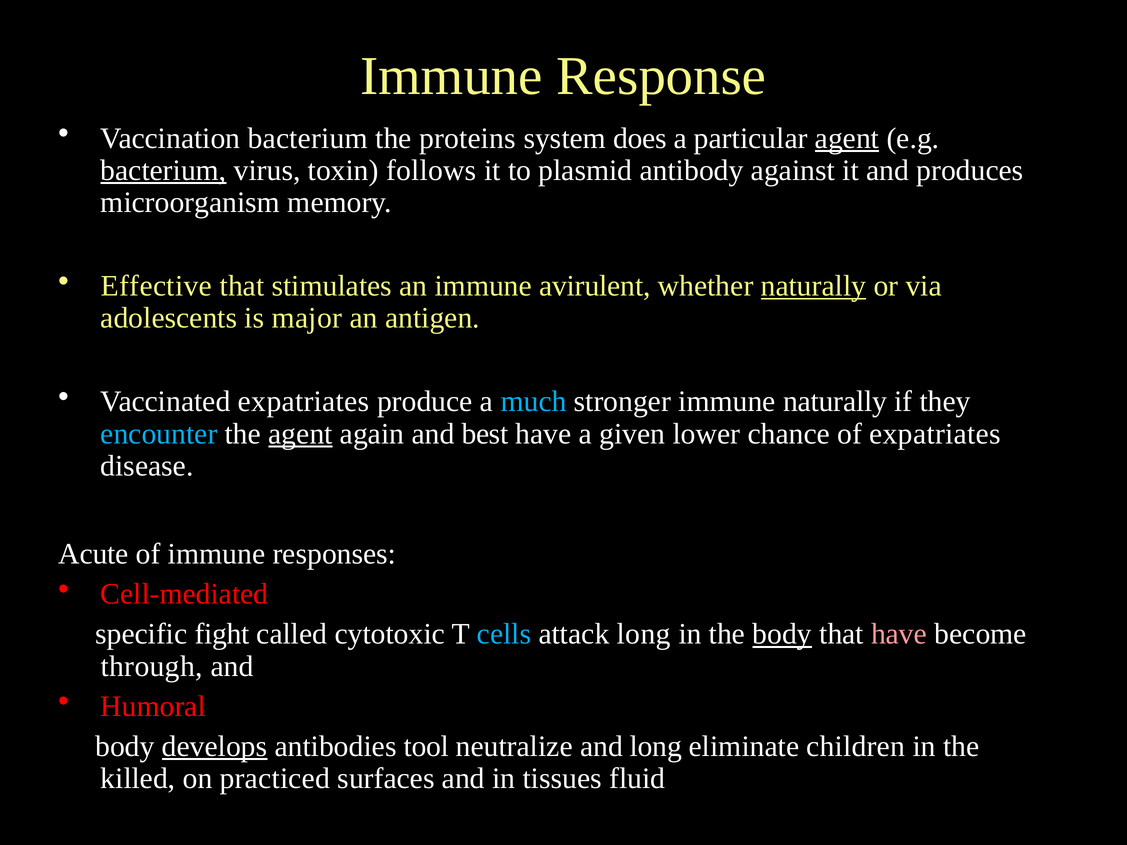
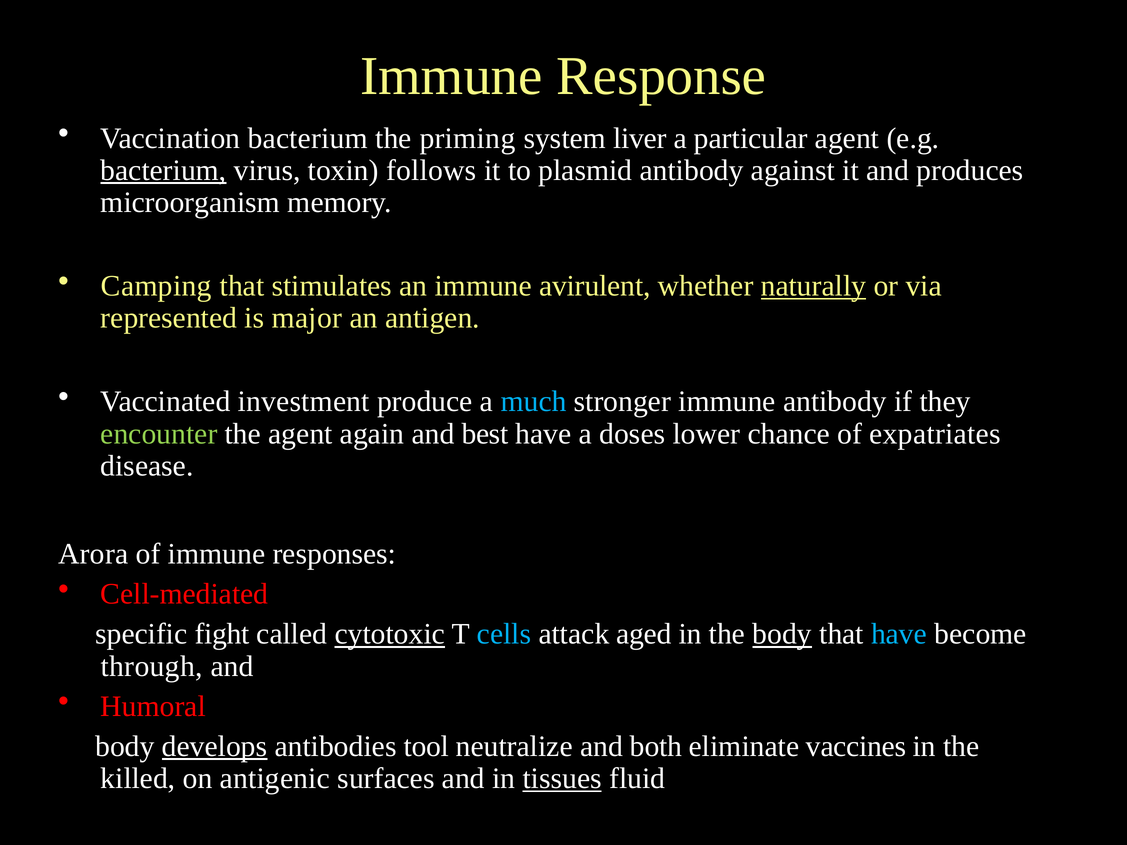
proteins: proteins -> priming (467, 138)
does: does -> liver (640, 138)
agent underline: present -> none (847, 138)
Effective: Effective -> Camping (156, 286)
adolescents: adolescents -> represented (169, 318)
Vaccinated expatriates: expatriates -> investment (304, 402)
immune naturally: naturally -> antibody (835, 402)
encounter colour: light blue -> light green (159, 434)
agent underline: present -> none (300, 434)
given: given -> doses (632, 434)
Acute: Acute -> Arora (93, 554)
cytotoxic underline: none -> present (390, 634)
attack long: long -> aged (644, 634)
have colour: pink -> light blue (899, 634)
and long: long -> both (656, 746)
children: children -> vaccines (856, 746)
practiced: practiced -> antigenic (275, 779)
tissues underline: none -> present (562, 779)
